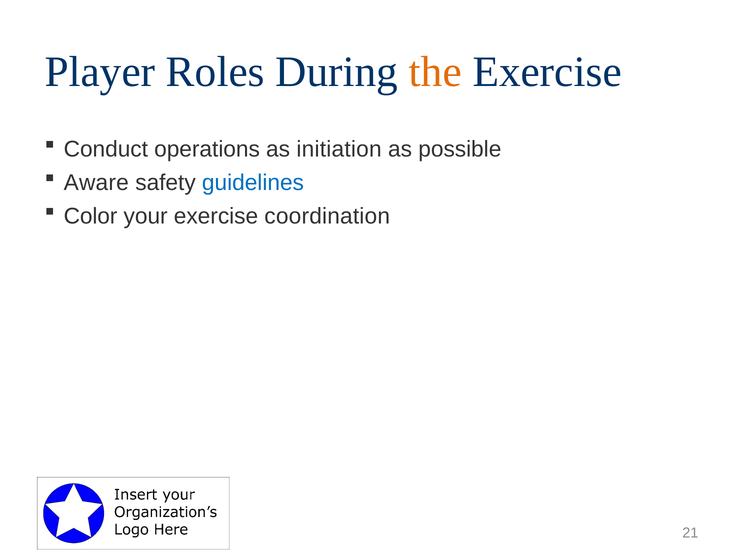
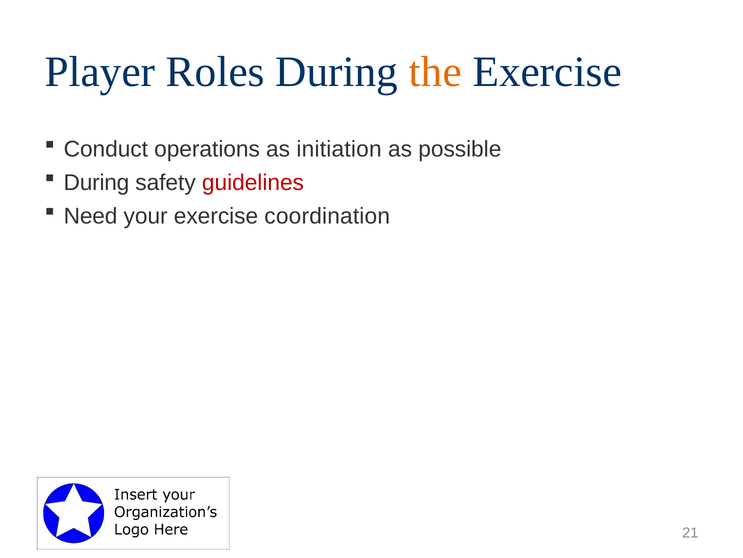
Aware: Aware -> During (96, 182)
guidelines colour: blue -> red (253, 182)
Color: Color -> Need (91, 216)
